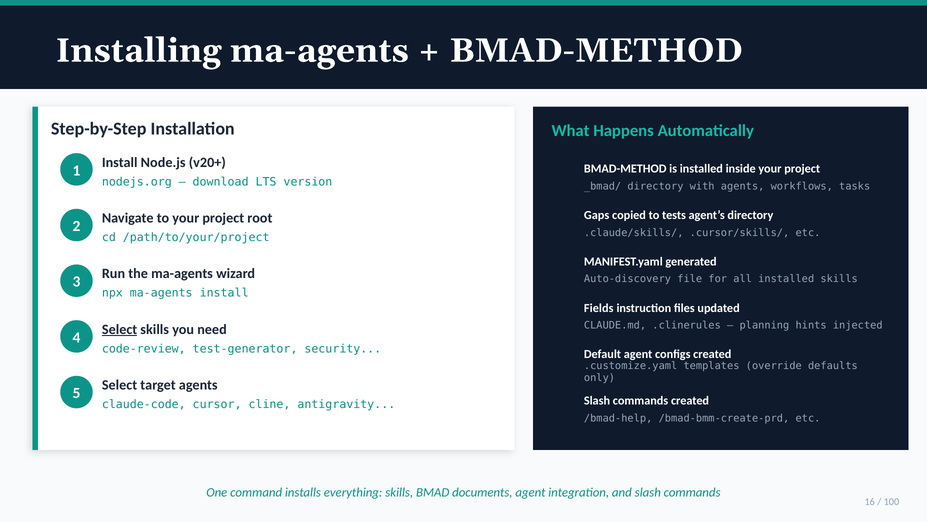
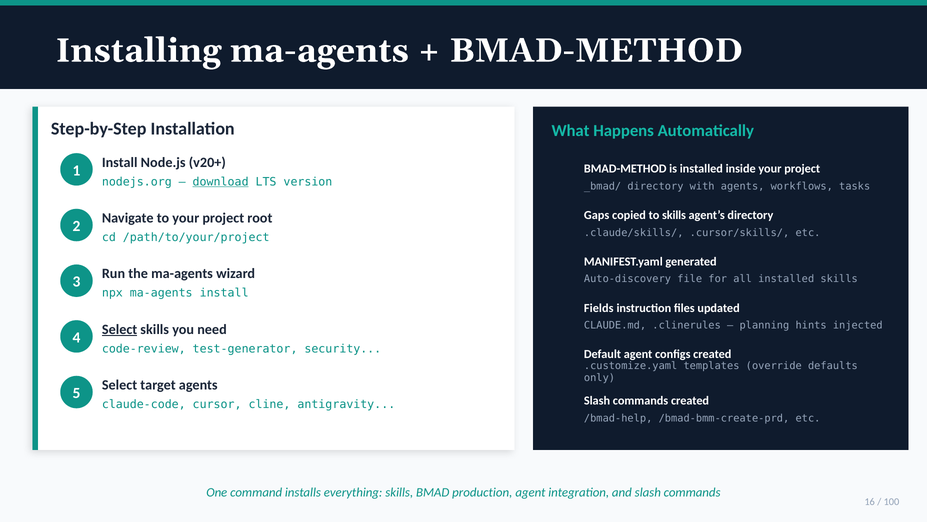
download underline: none -> present (221, 182)
to tests: tests -> skills (674, 215)
documents: documents -> production (482, 492)
